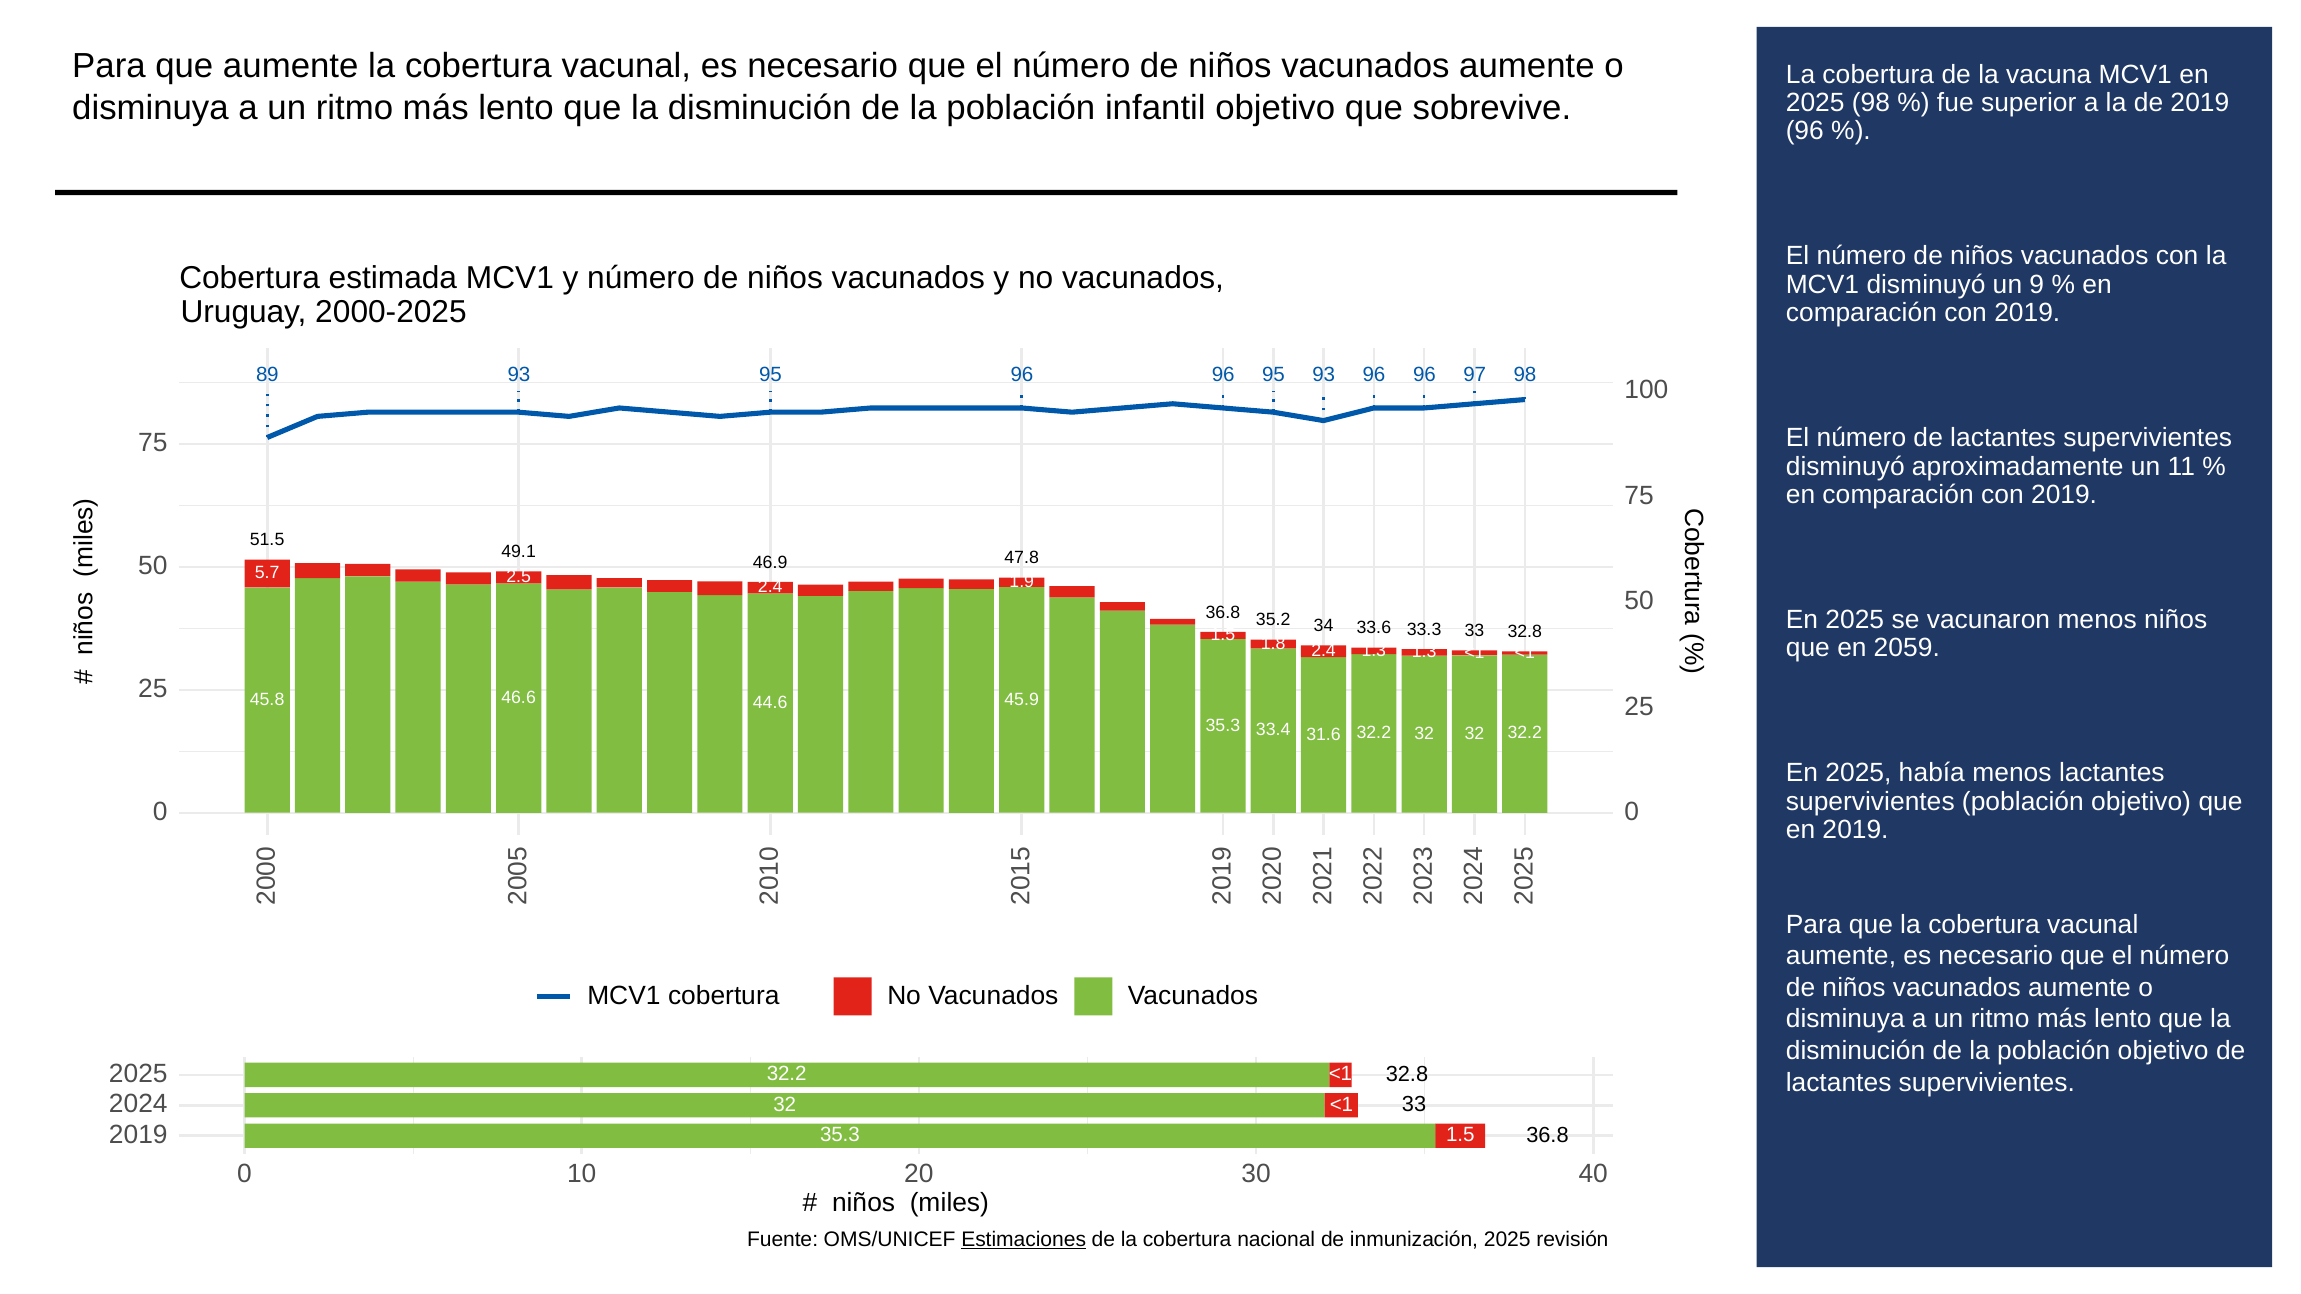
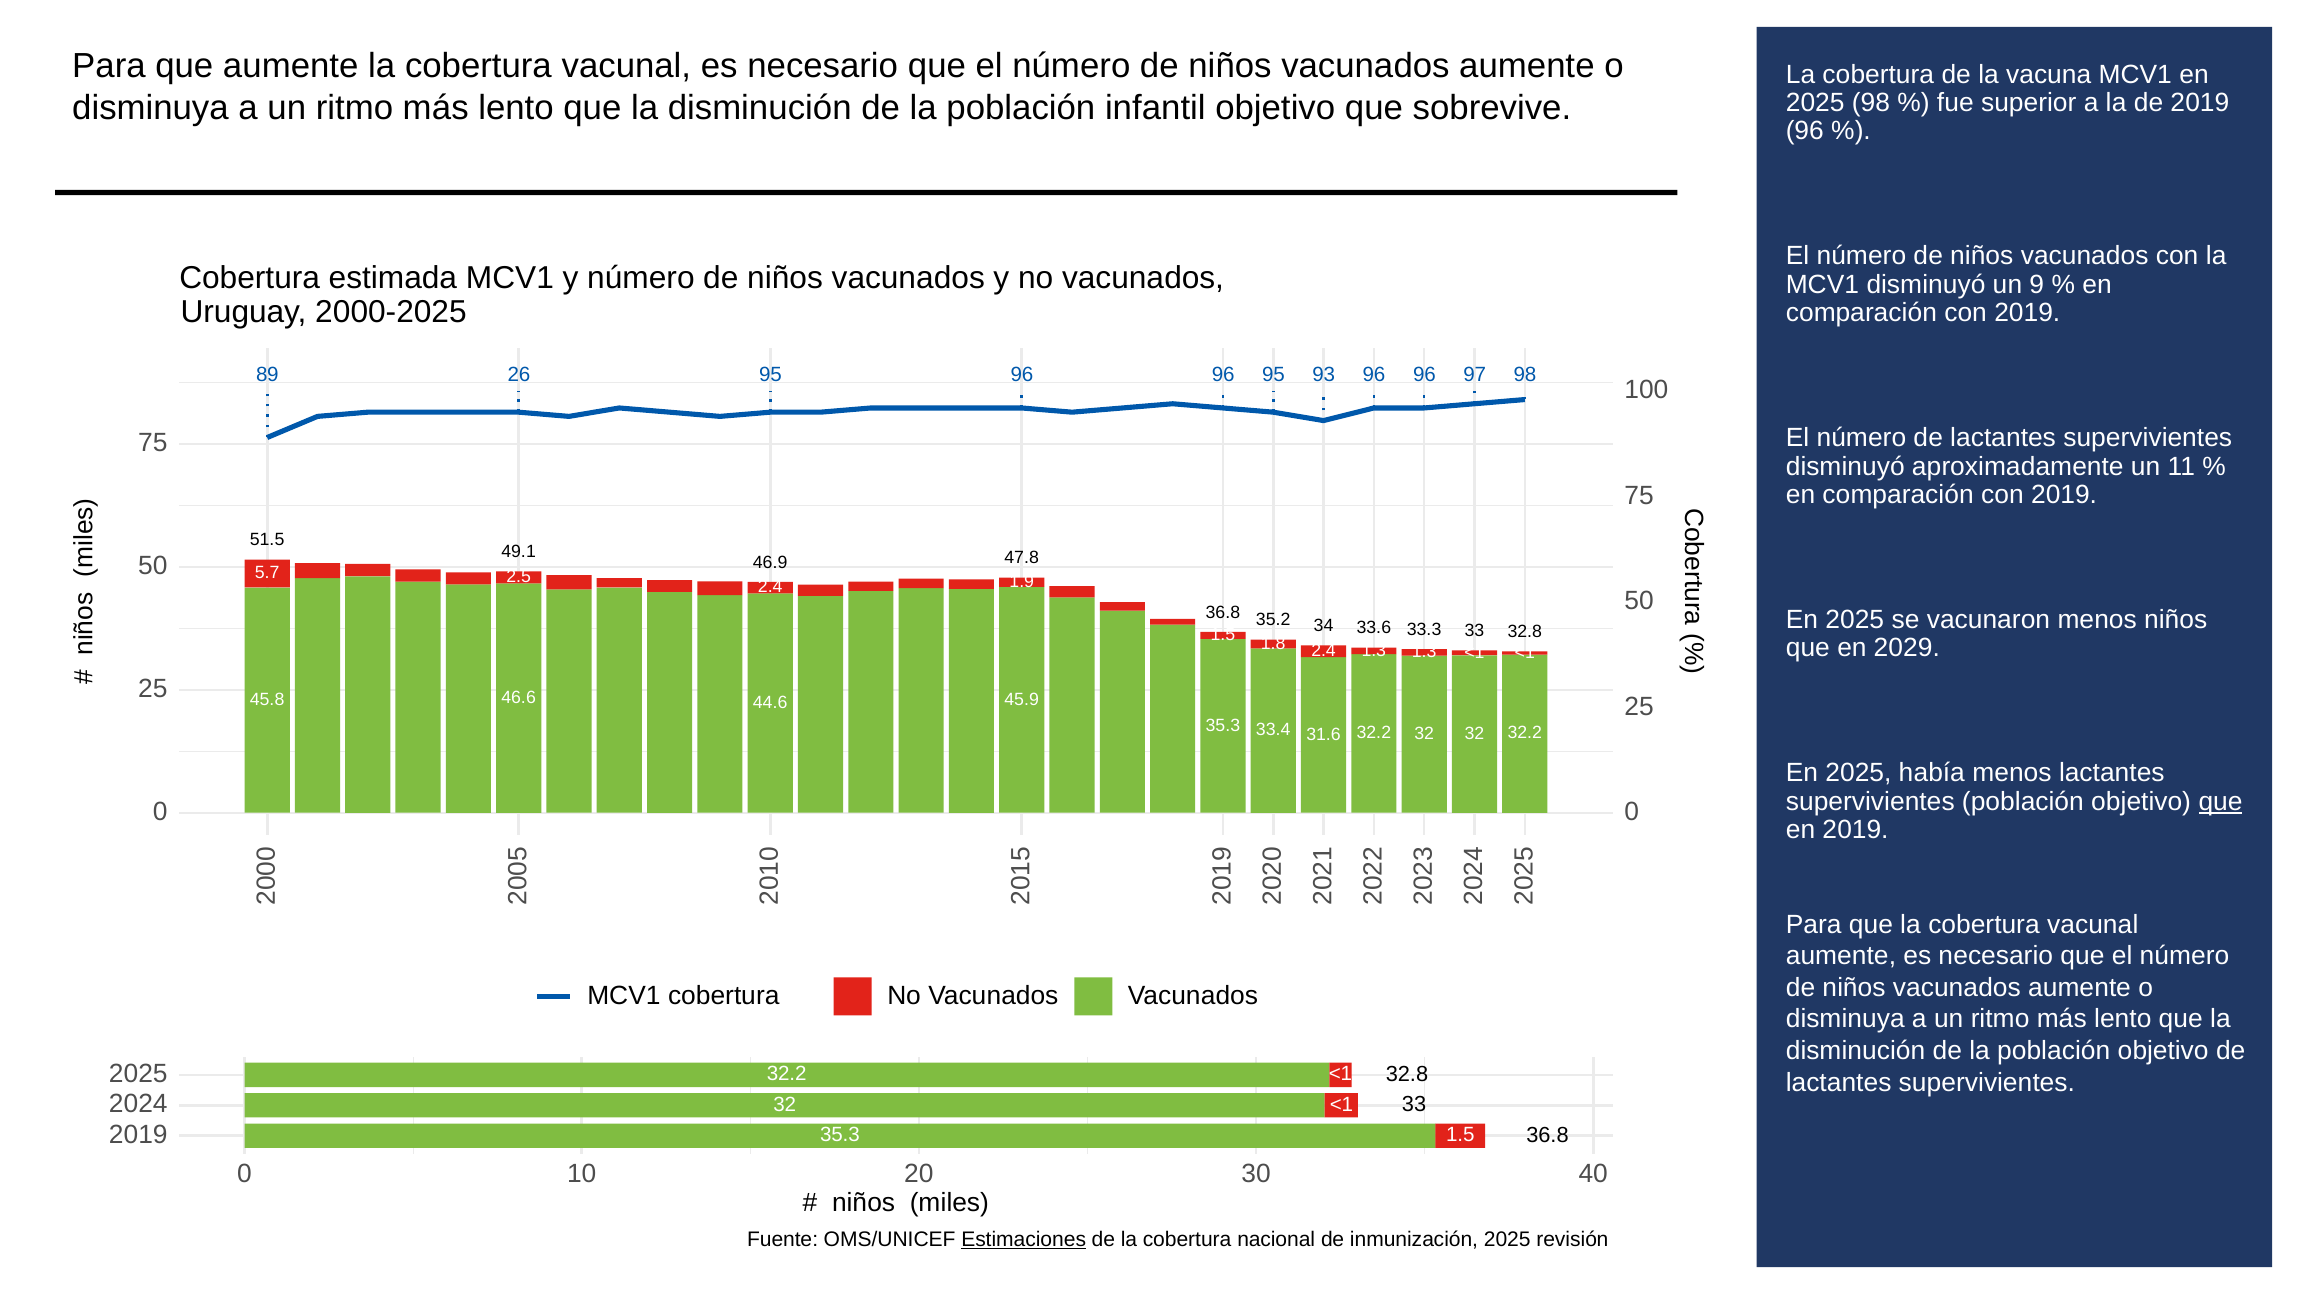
89 93: 93 -> 26 (519, 374)
2059: 2059 -> 2029 (1907, 648)
que underline: none -> present (2220, 802)
